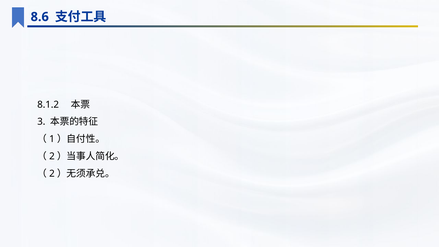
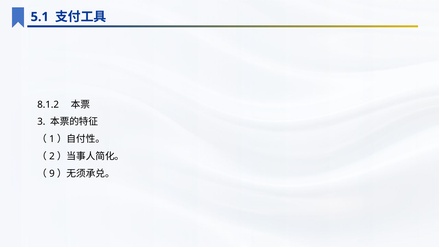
8.6: 8.6 -> 5.1 (40, 17)
2: 2 -> 9 (52, 174)
